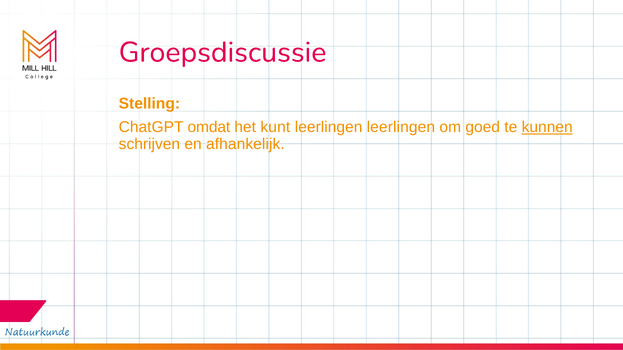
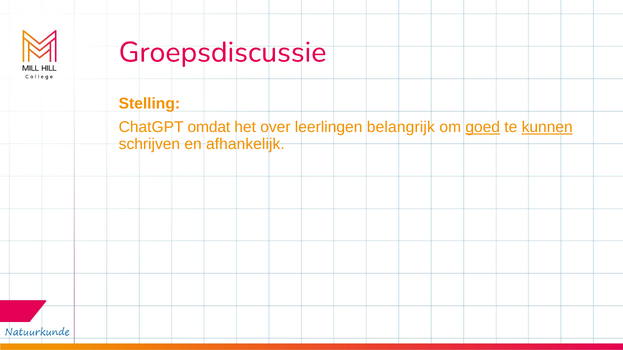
kunt: kunt -> over (275, 127)
leerlingen leerlingen: leerlingen -> belangrijk (401, 127)
goed underline: none -> present (483, 127)
